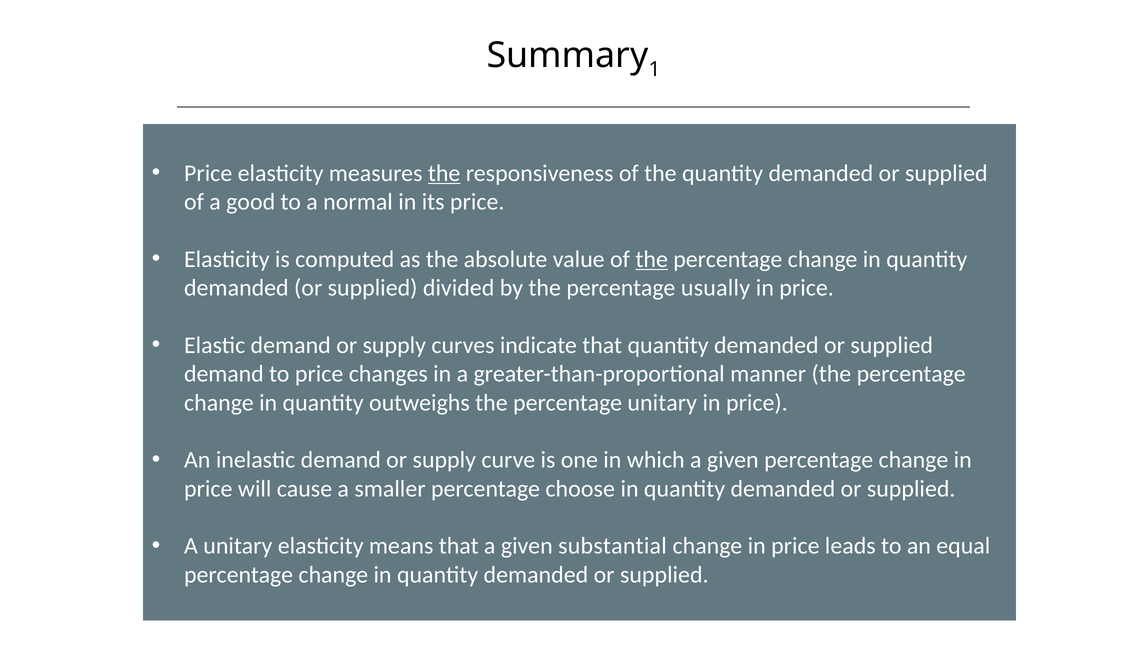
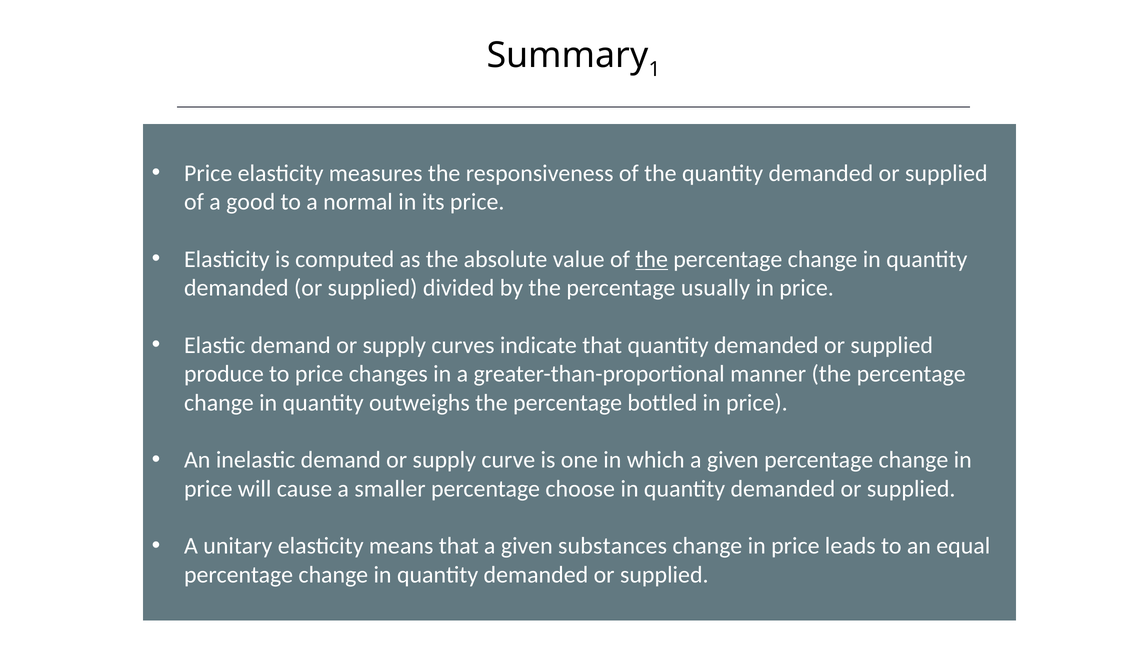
the underline: present -> none (444, 173)
demand: demand -> produce (224, 374)
percentage unitary: unitary -> bottled (662, 403)
substantial: substantial -> substances (613, 546)
